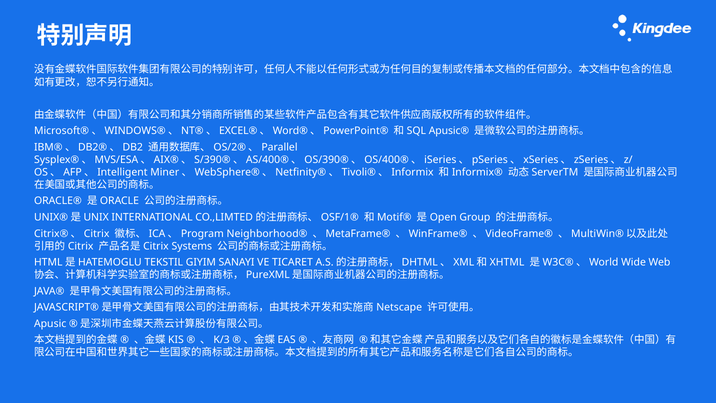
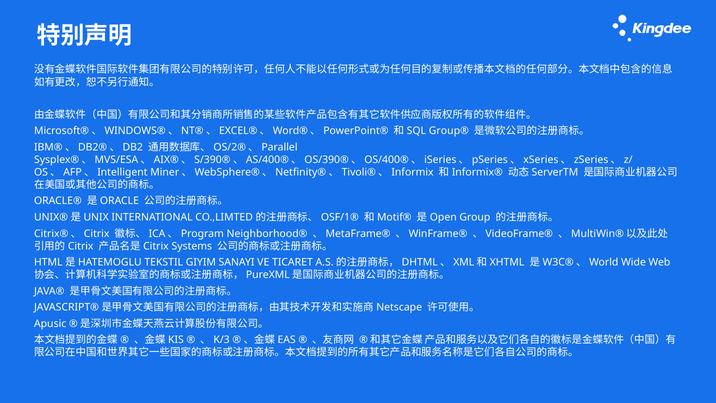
Apusic®: Apusic® -> Group® (449, 131)
